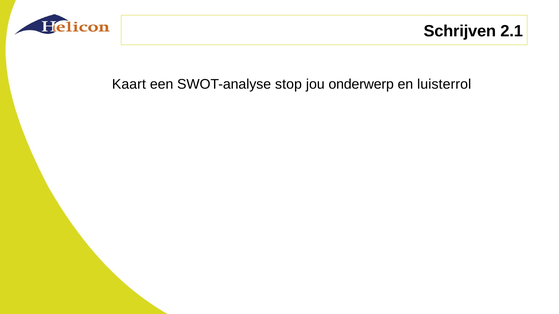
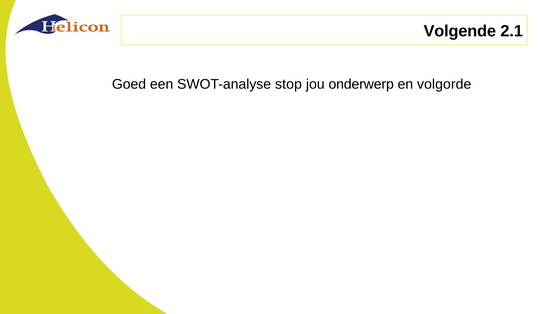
Schrijven: Schrijven -> Volgende (460, 31)
Kaart: Kaart -> Goed (129, 84)
luisterrol: luisterrol -> volgorde (444, 84)
